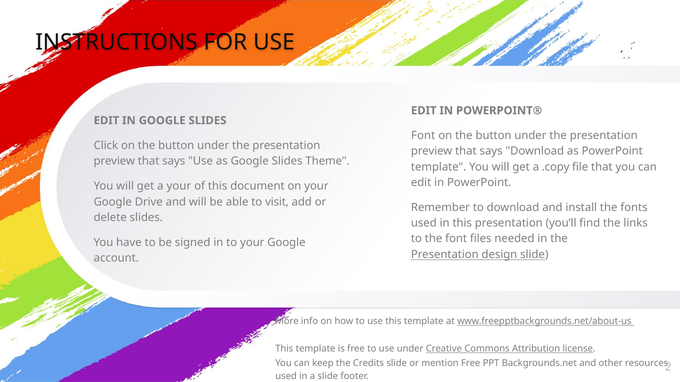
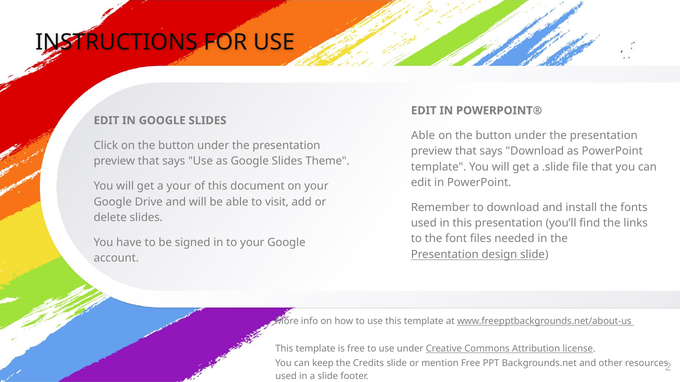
Font: Font -> Able (423, 136)
.copy: .copy -> .slide (556, 167)
